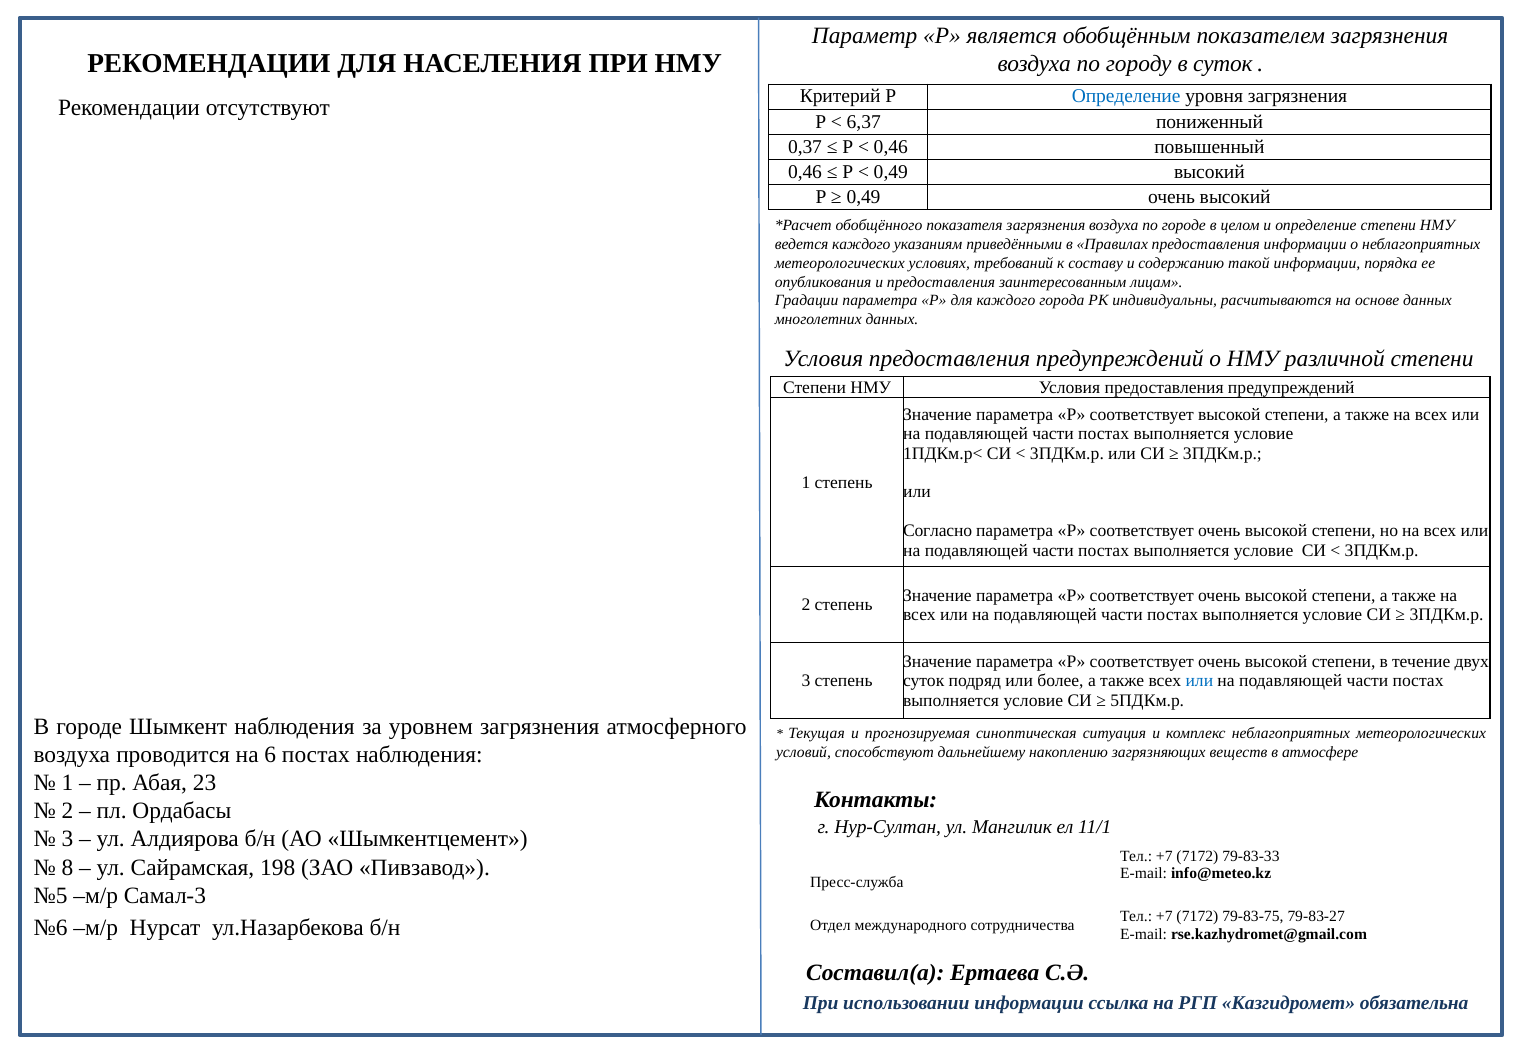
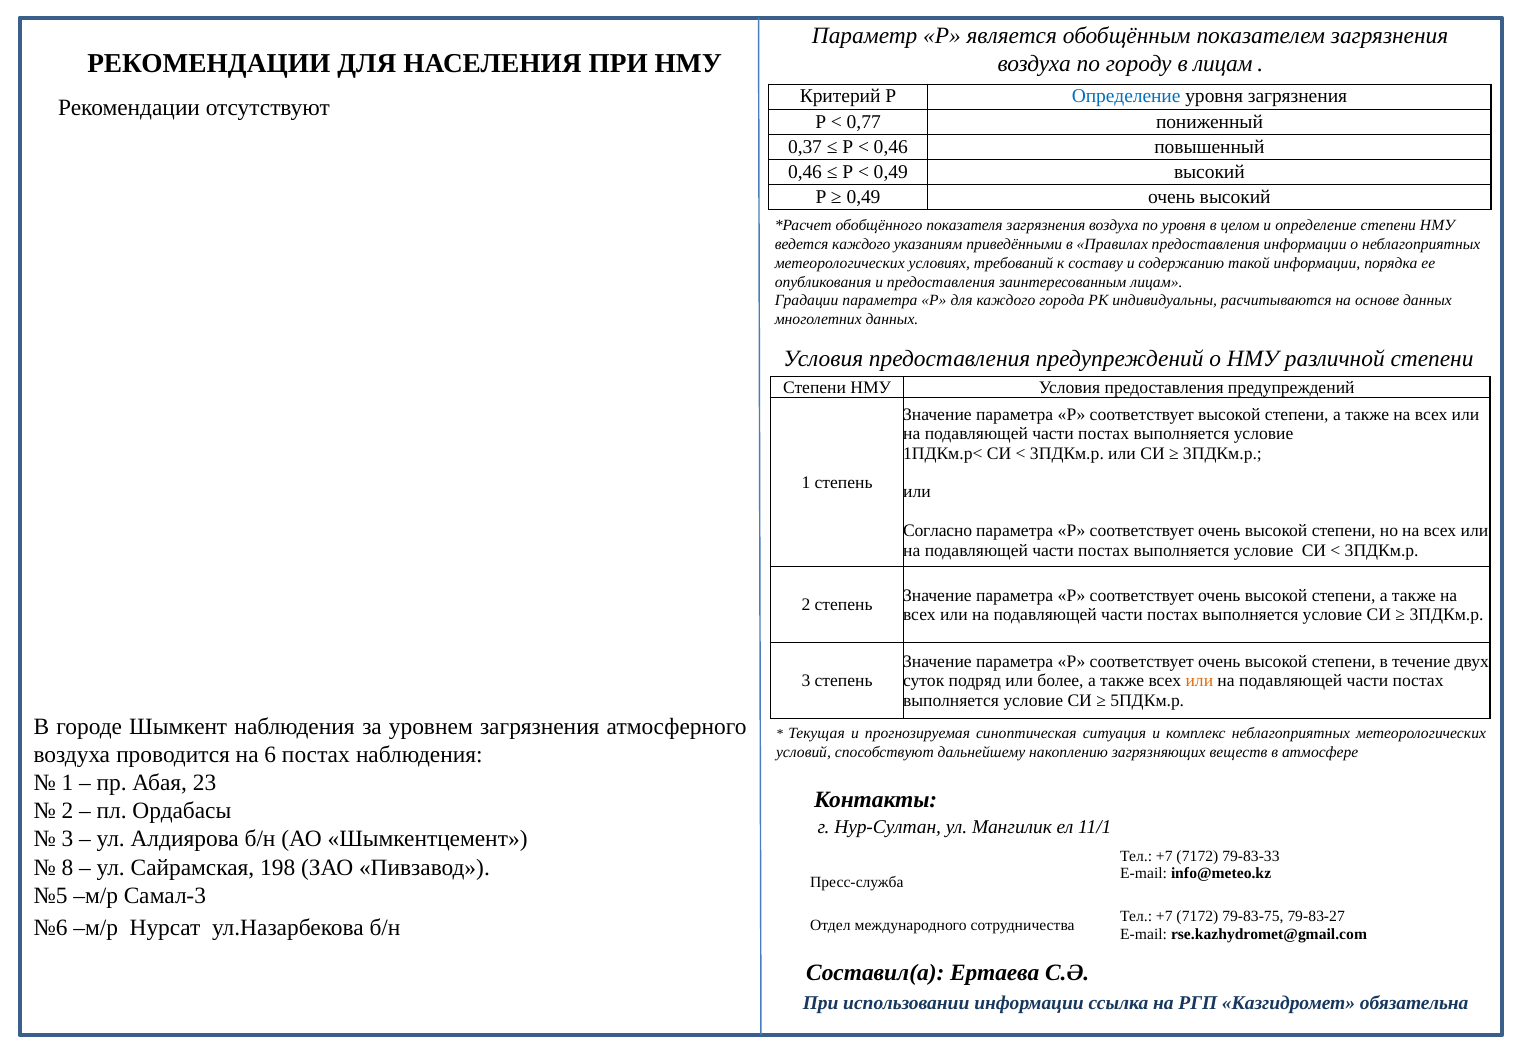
в суток: суток -> лицам (1223, 64)
6,37: 6,37 -> 0,77 (864, 122)
по городе: городе -> уровня (1184, 226)
или colour: blue -> orange (1199, 681)
